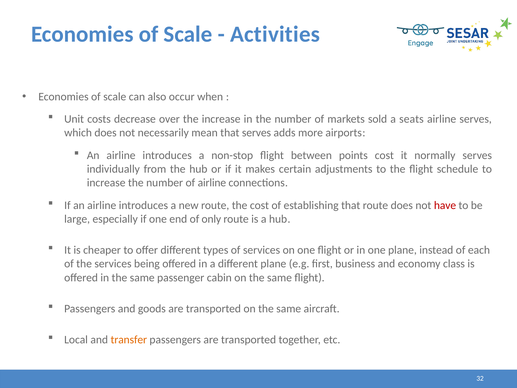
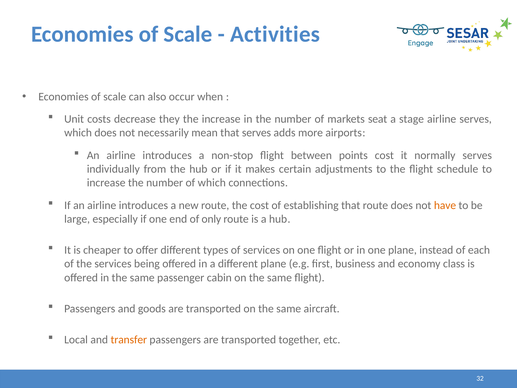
over: over -> they (169, 119)
sold: sold -> seat (378, 119)
seats: seats -> stage (412, 119)
of airline: airline -> which (212, 183)
have colour: red -> orange (445, 205)
